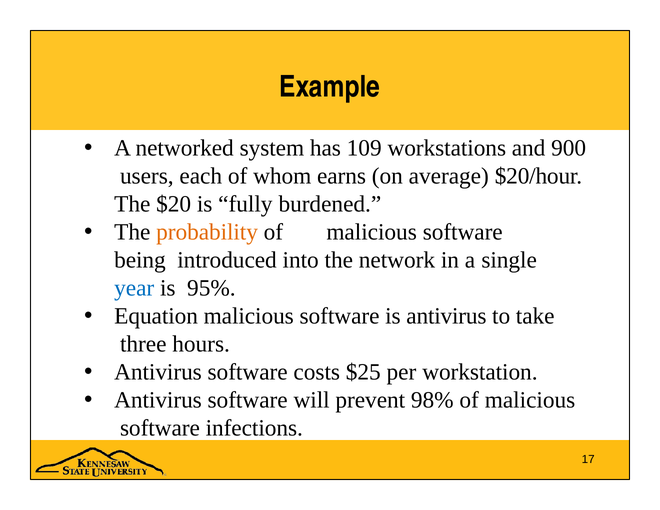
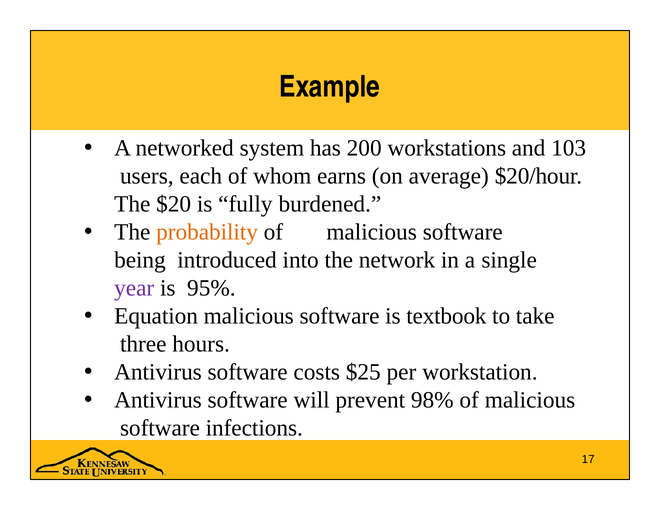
109: 109 -> 200 (364, 148)
900: 900 -> 103 (569, 148)
year colour: blue -> purple (134, 288)
is antivirus: antivirus -> textbook (446, 316)
